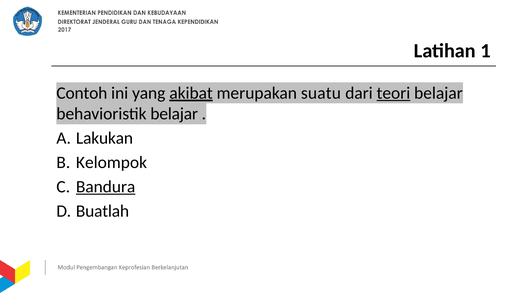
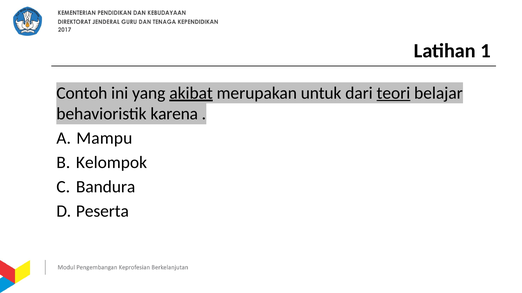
suatu: suatu -> untuk (321, 93)
behavioristik belajar: belajar -> karena (174, 114)
Lakukan: Lakukan -> Mampu (104, 139)
Bandura underline: present -> none (106, 187)
Buatlah: Buatlah -> Peserta (102, 212)
